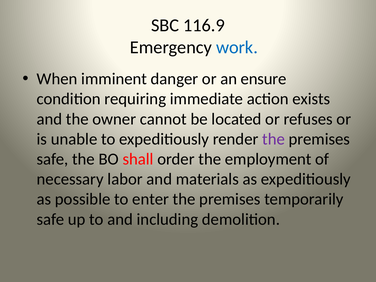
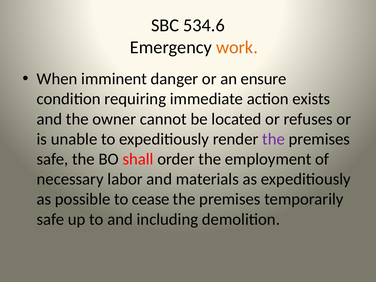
116.9: 116.9 -> 534.6 (204, 25)
work colour: blue -> orange (237, 47)
enter: enter -> cease (151, 199)
